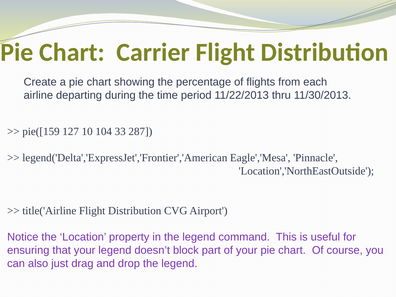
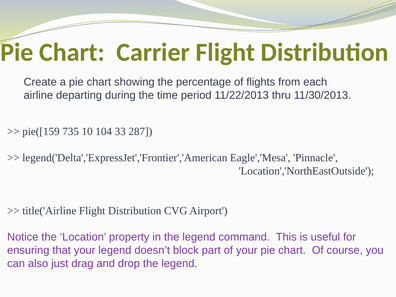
127: 127 -> 735 (71, 131)
